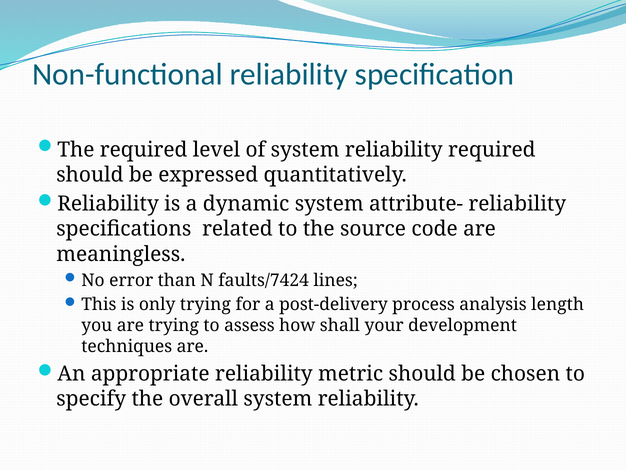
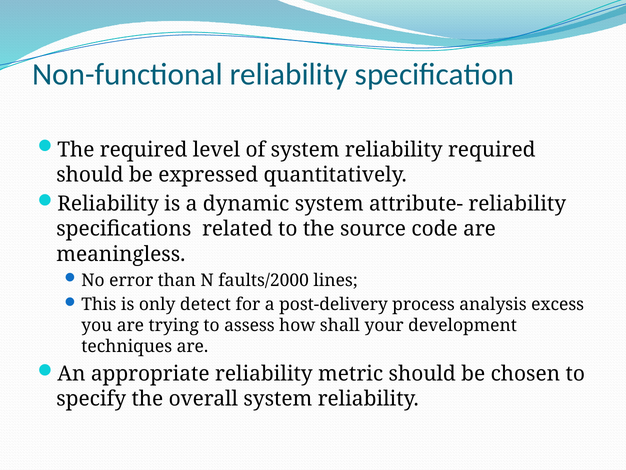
faults/7424: faults/7424 -> faults/2000 (264, 280)
only trying: trying -> detect (205, 304)
length: length -> excess (558, 304)
